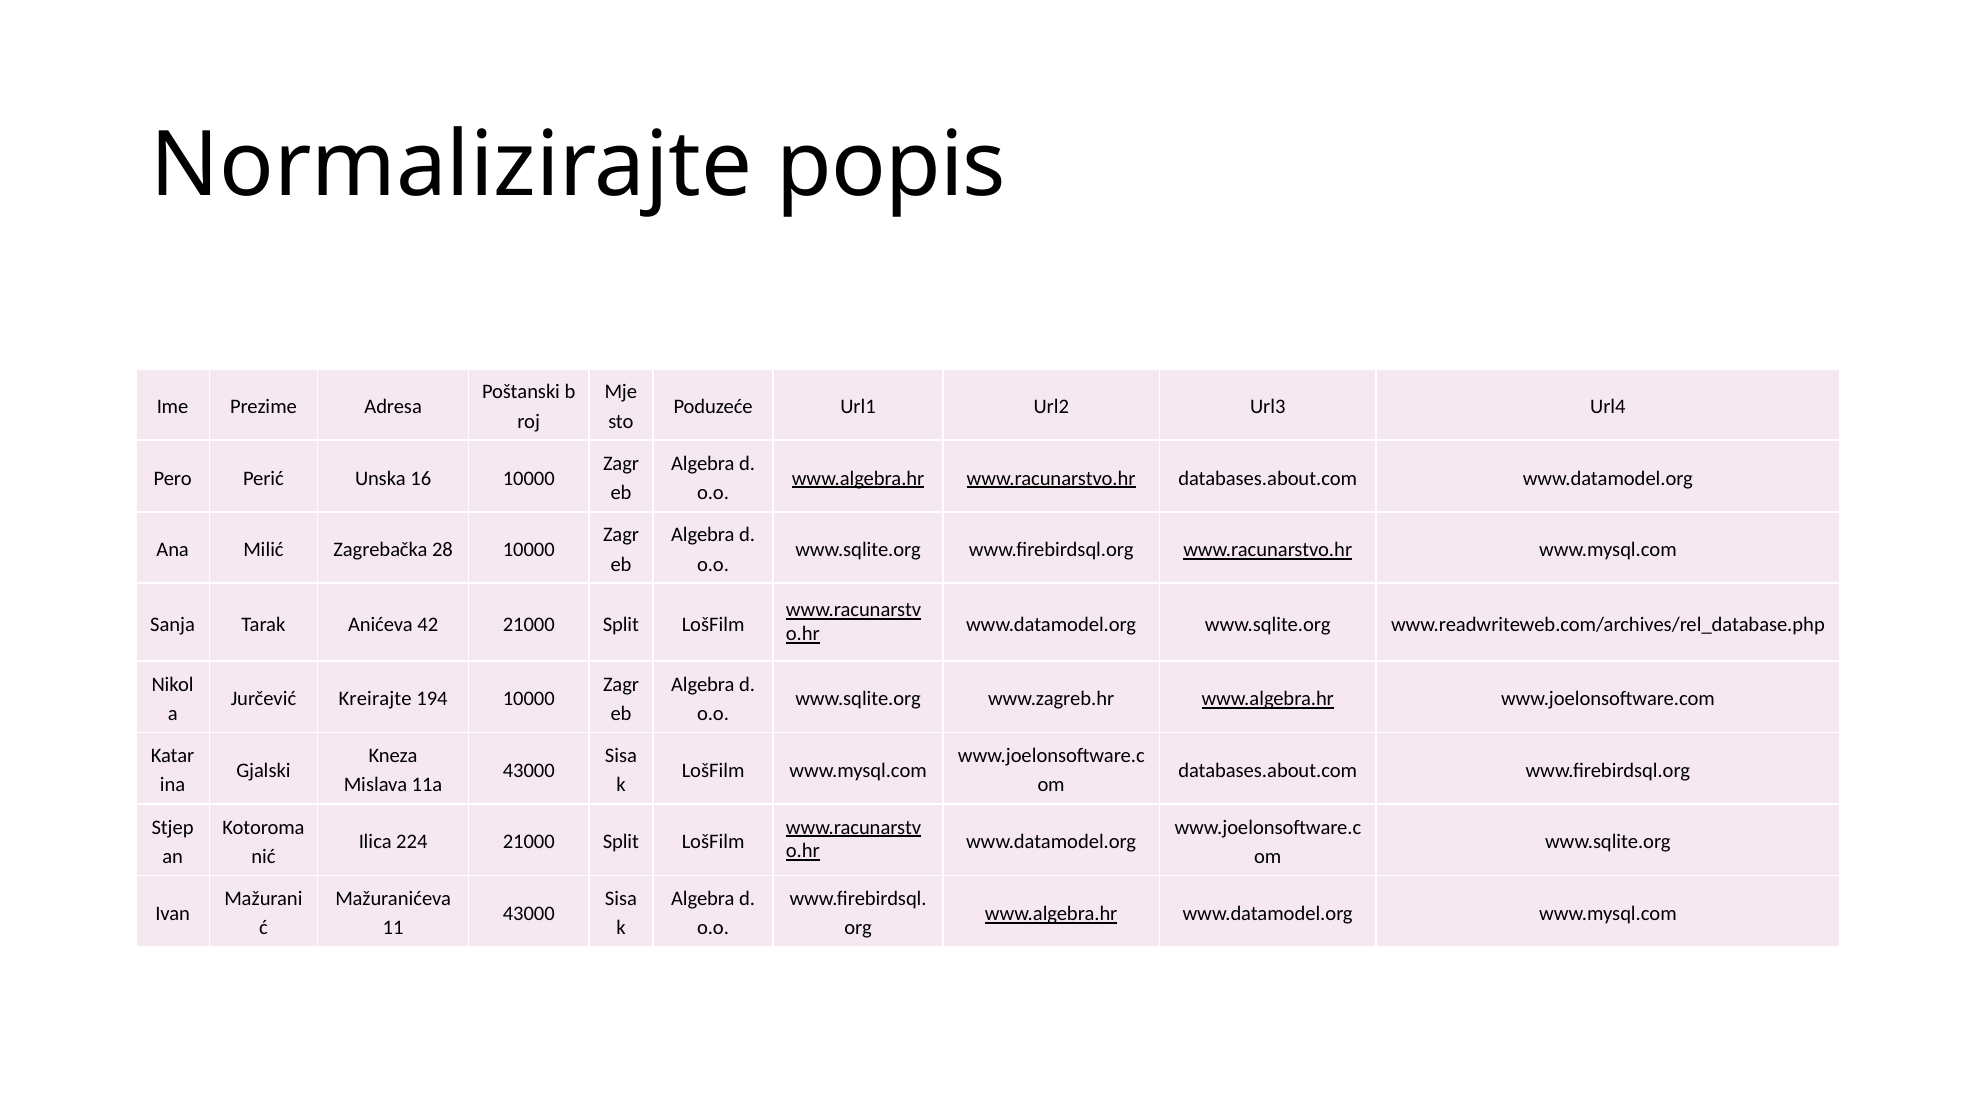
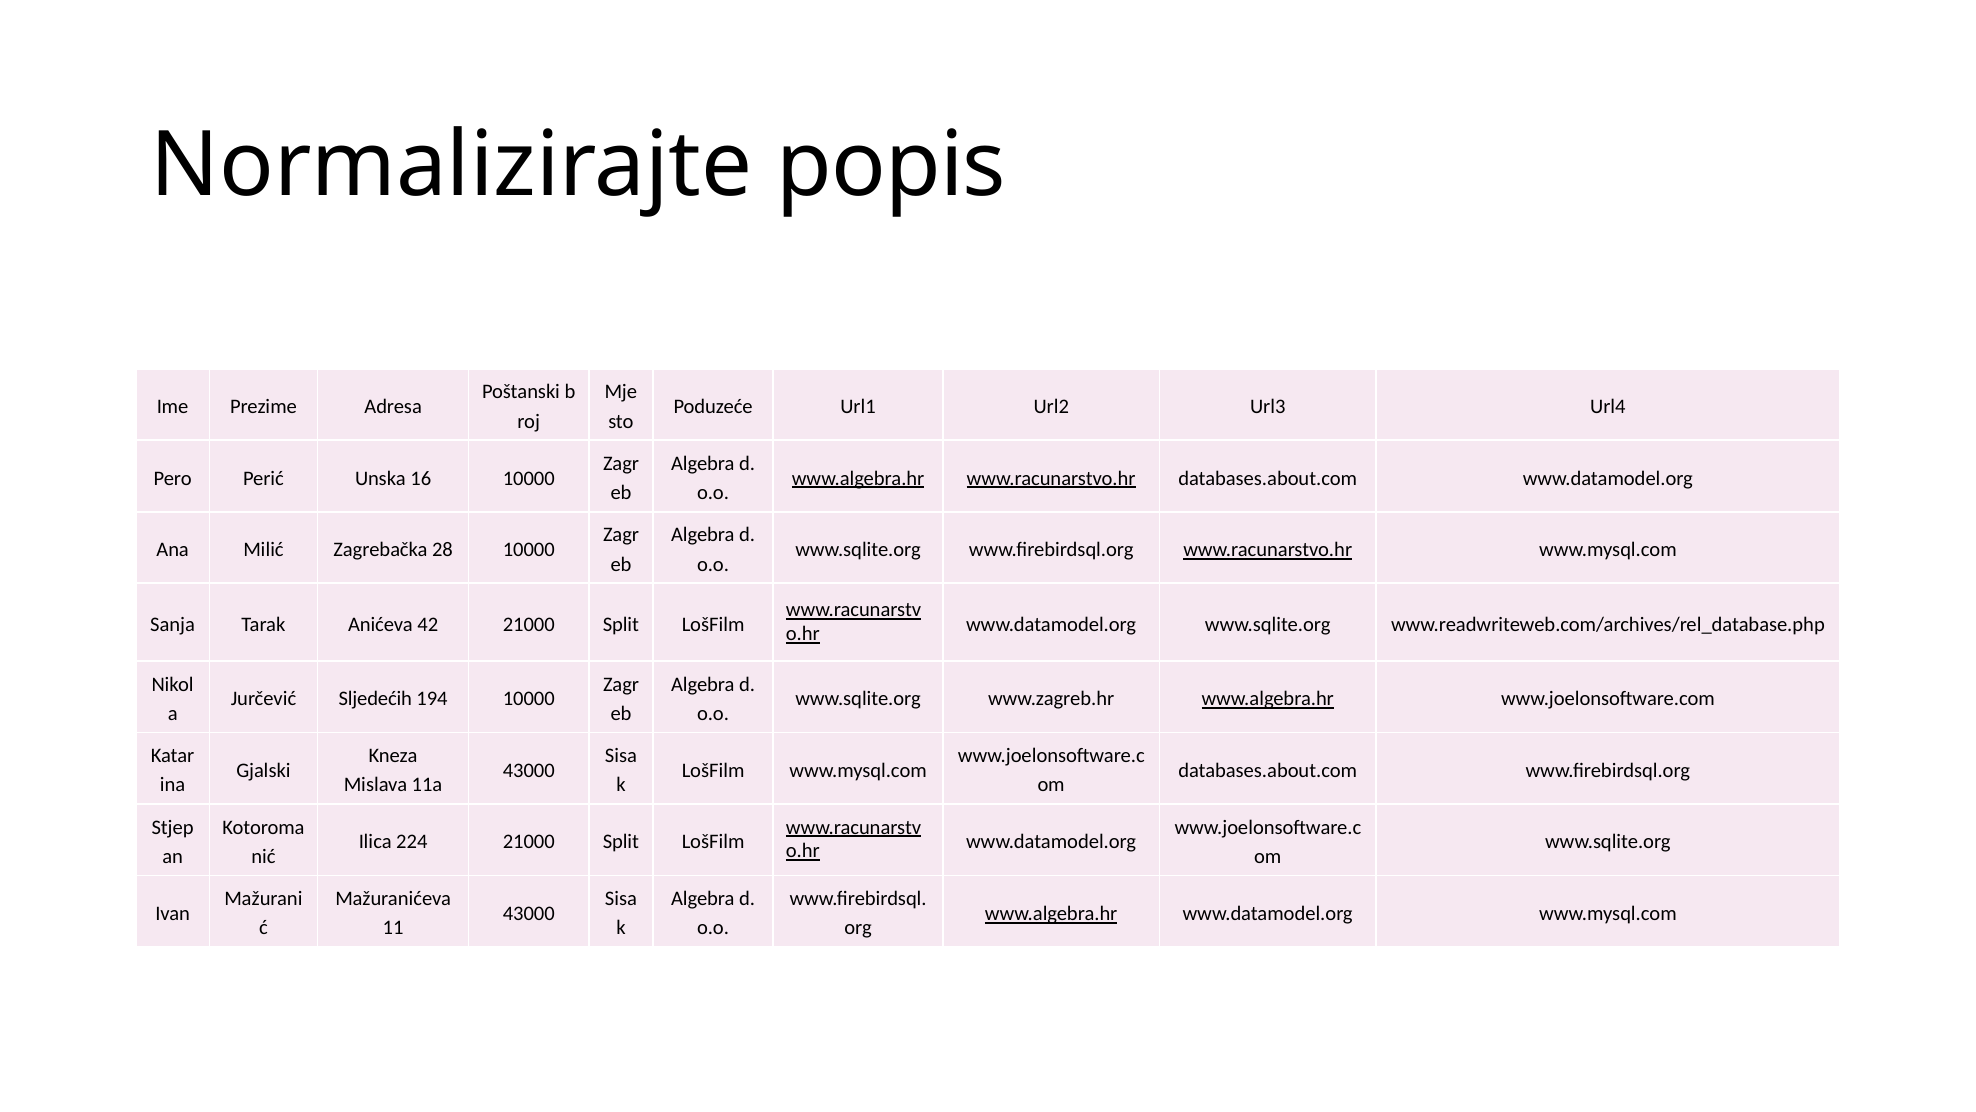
Kreirajte: Kreirajte -> Sljedećih (375, 699)
